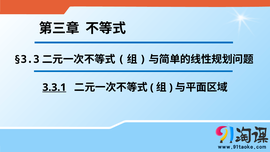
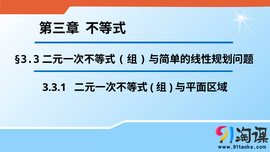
3.3.1 underline: present -> none (54, 87)
